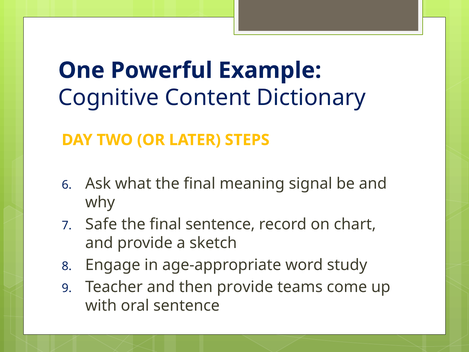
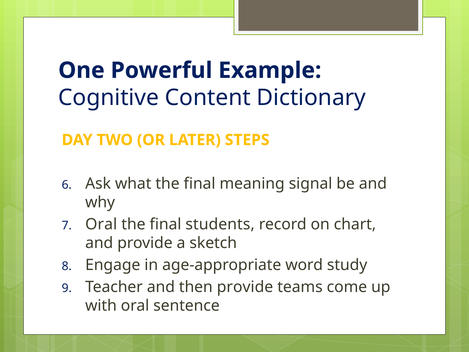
Safe: Safe -> Oral (101, 224)
final sentence: sentence -> students (220, 224)
